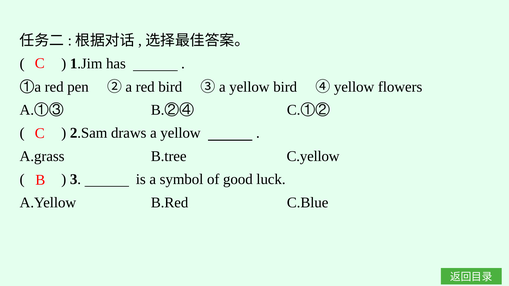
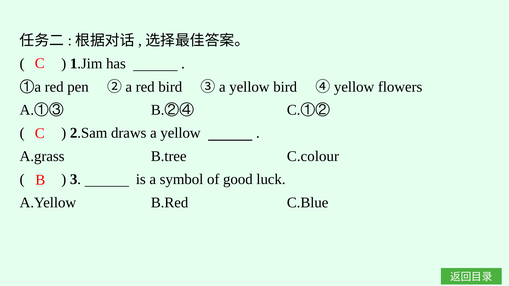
C.yellow: C.yellow -> C.colour (313, 156)
